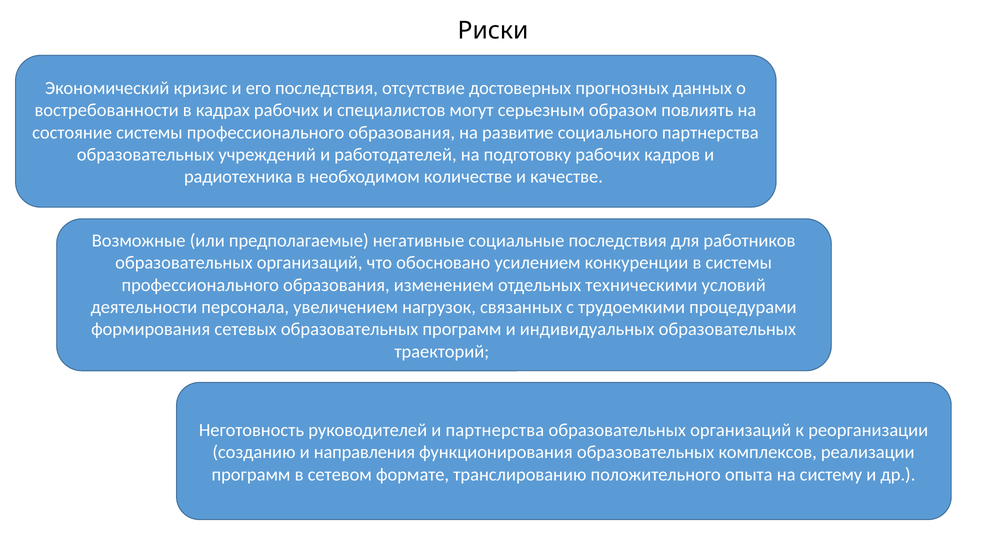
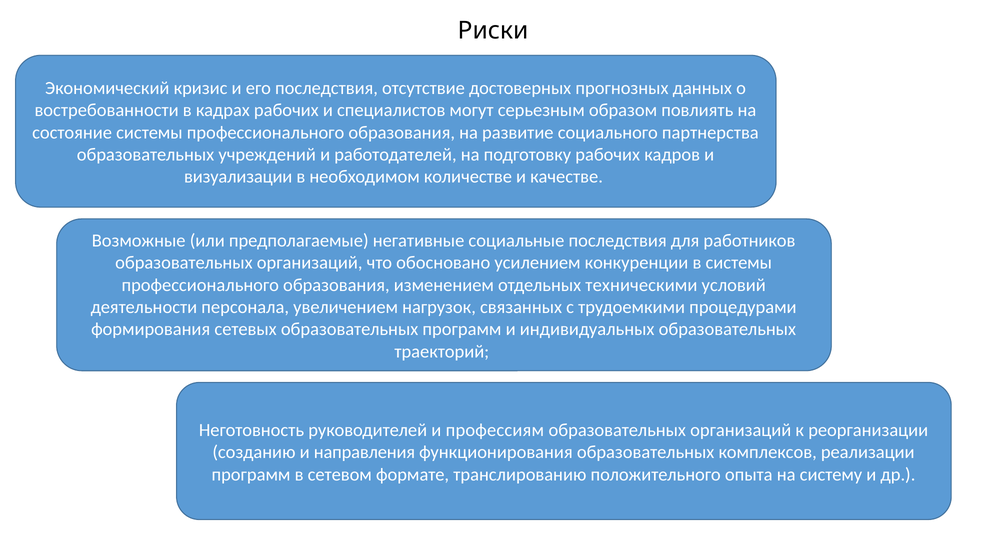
радиотехника: радиотехника -> визуализации (238, 177)
и партнерства: партнерства -> профессиям (495, 430)
